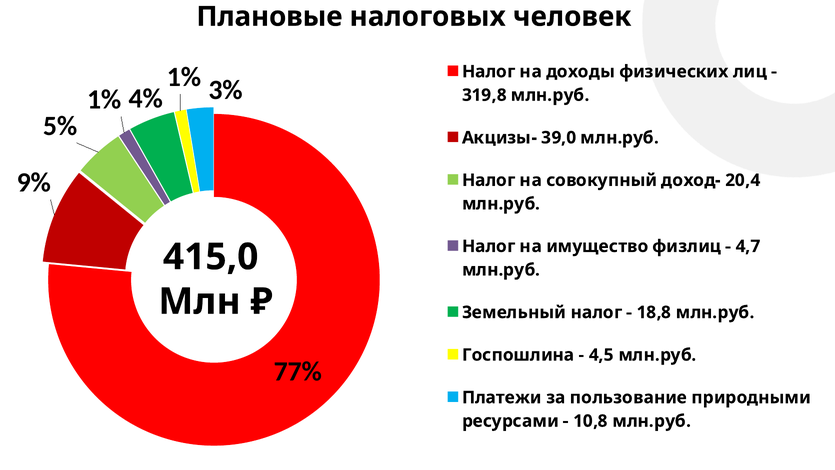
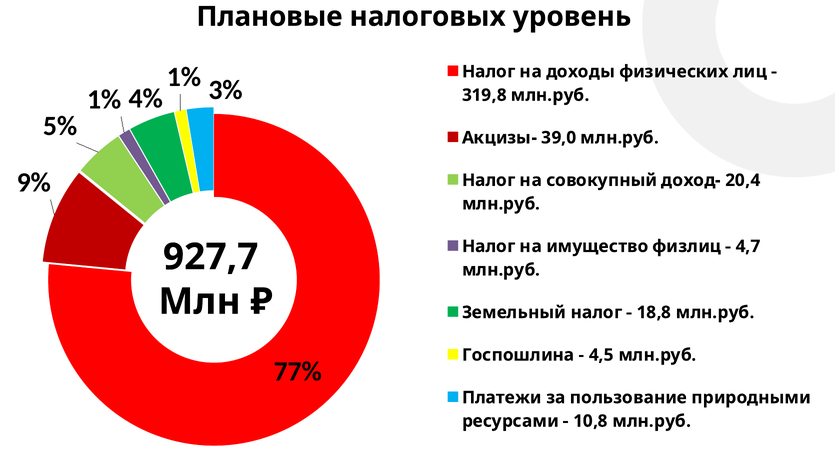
человек: человек -> уровень (572, 17)
415,0: 415,0 -> 927,7 (211, 257)
